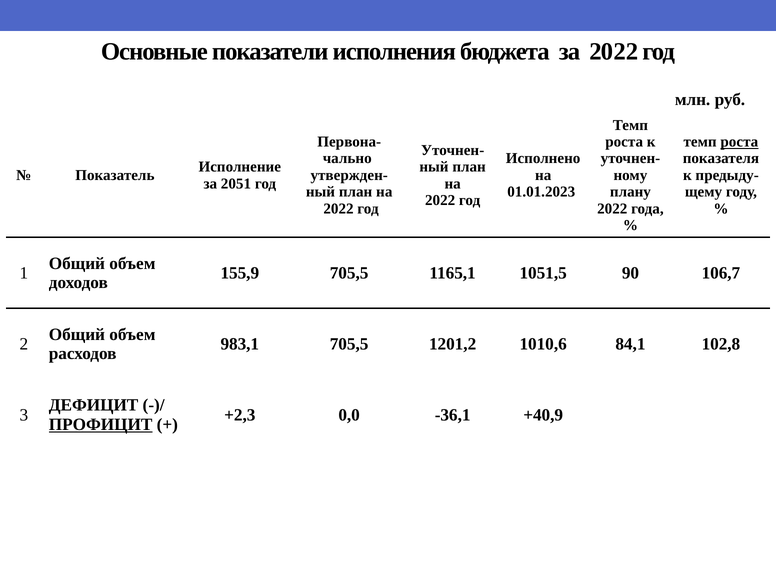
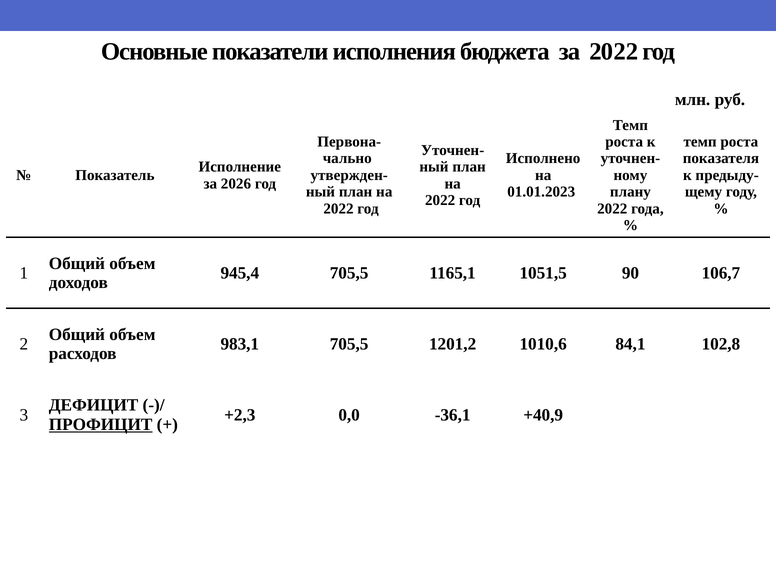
роста underline: present -> none (739, 142)
2051: 2051 -> 2026 (236, 184)
155,9: 155,9 -> 945,4 (240, 273)
